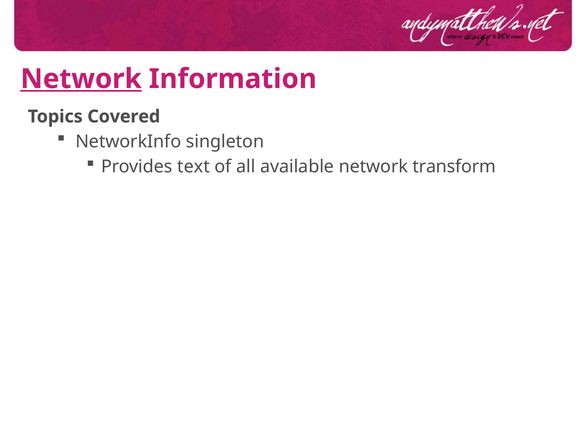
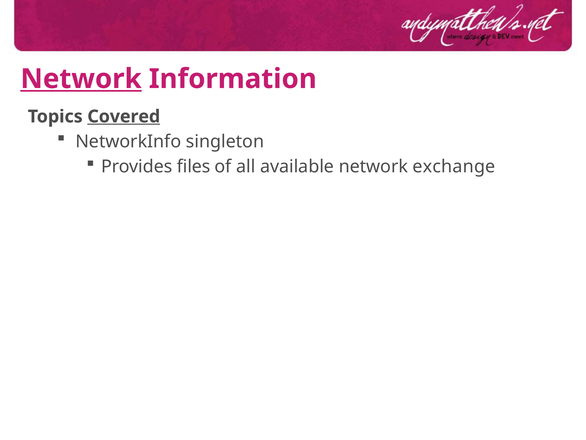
Covered underline: none -> present (124, 116)
text: text -> files (194, 167)
transform: transform -> exchange (454, 167)
